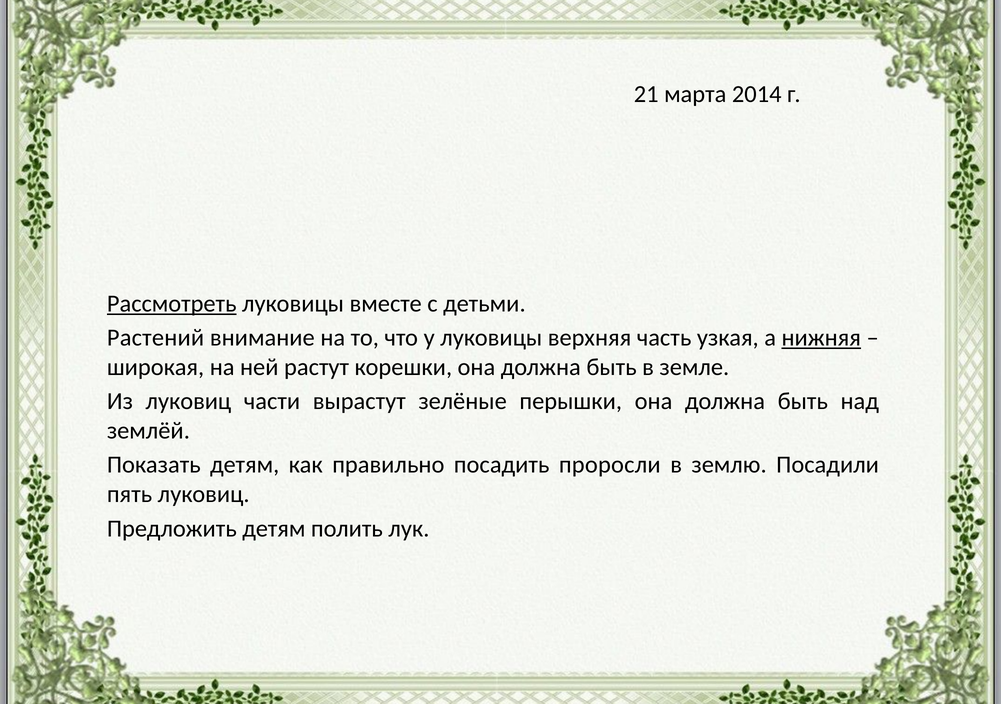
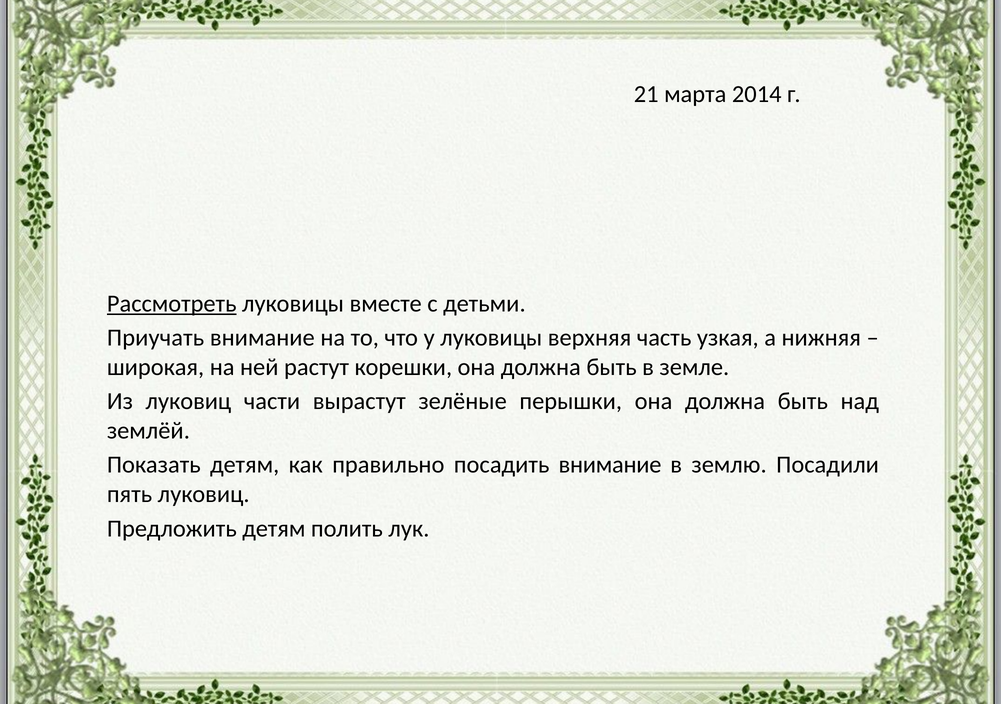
Растений: Растений -> Приучать (156, 338)
нижняя underline: present -> none (821, 338)
посадить проросли: проросли -> внимание (610, 465)
